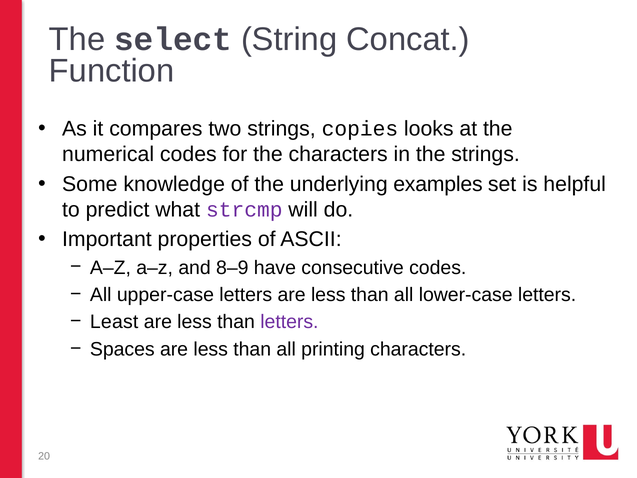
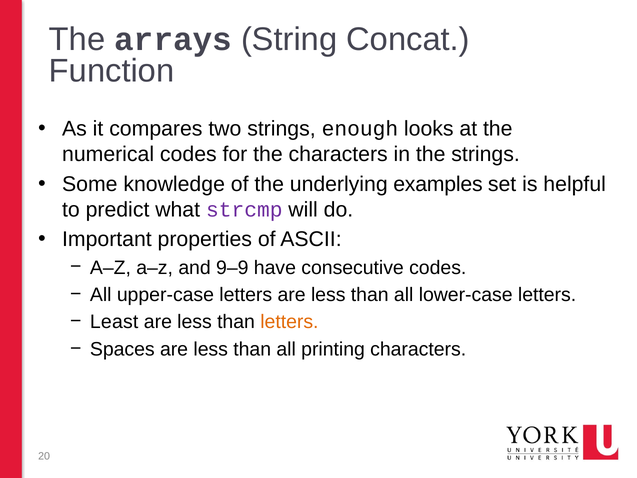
select: select -> arrays (173, 40)
copies: copies -> enough (360, 129)
8–9: 8–9 -> 9–9 (232, 267)
letters colour: purple -> orange (289, 322)
